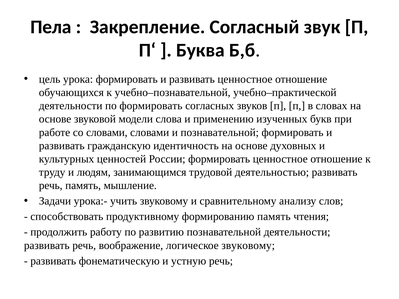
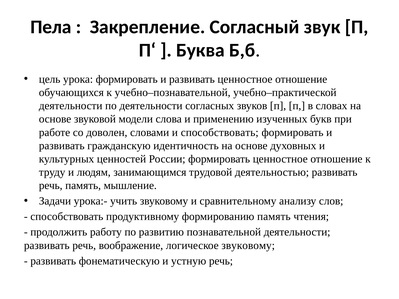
по формировать: формировать -> деятельности (151, 106)
со словами: словами -> доволен (107, 132)
и познавательной: познавательной -> способствовать (220, 132)
